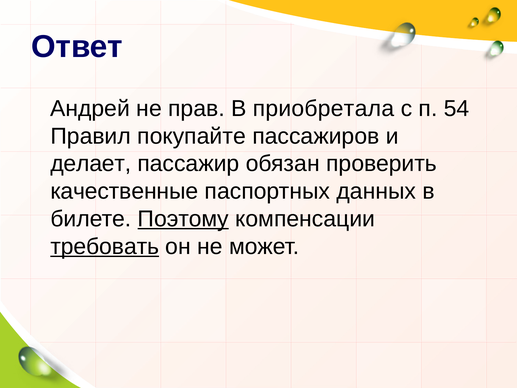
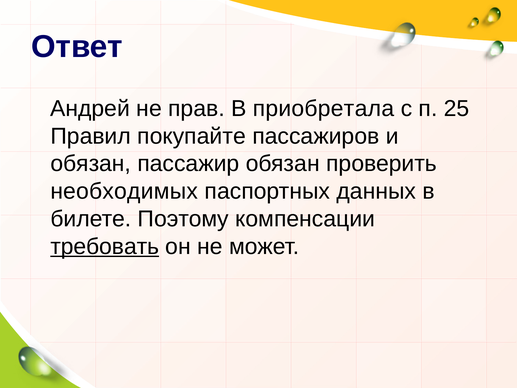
54: 54 -> 25 (457, 108)
делает: делает -> обязан (91, 164)
качественные: качественные -> необходимых (124, 191)
Поэтому underline: present -> none (183, 219)
